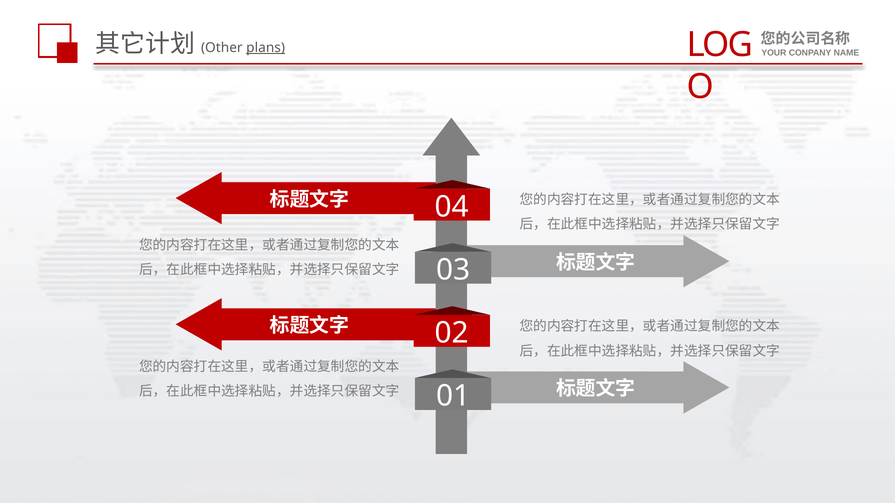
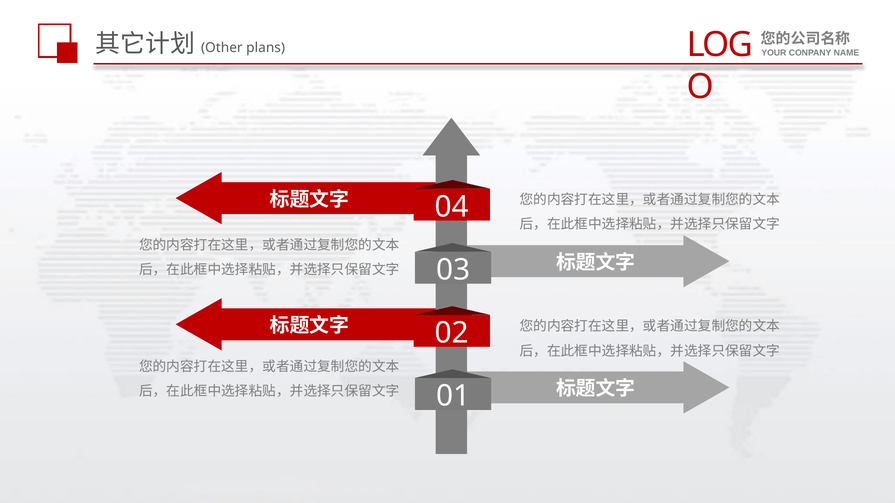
plans underline: present -> none (266, 48)
